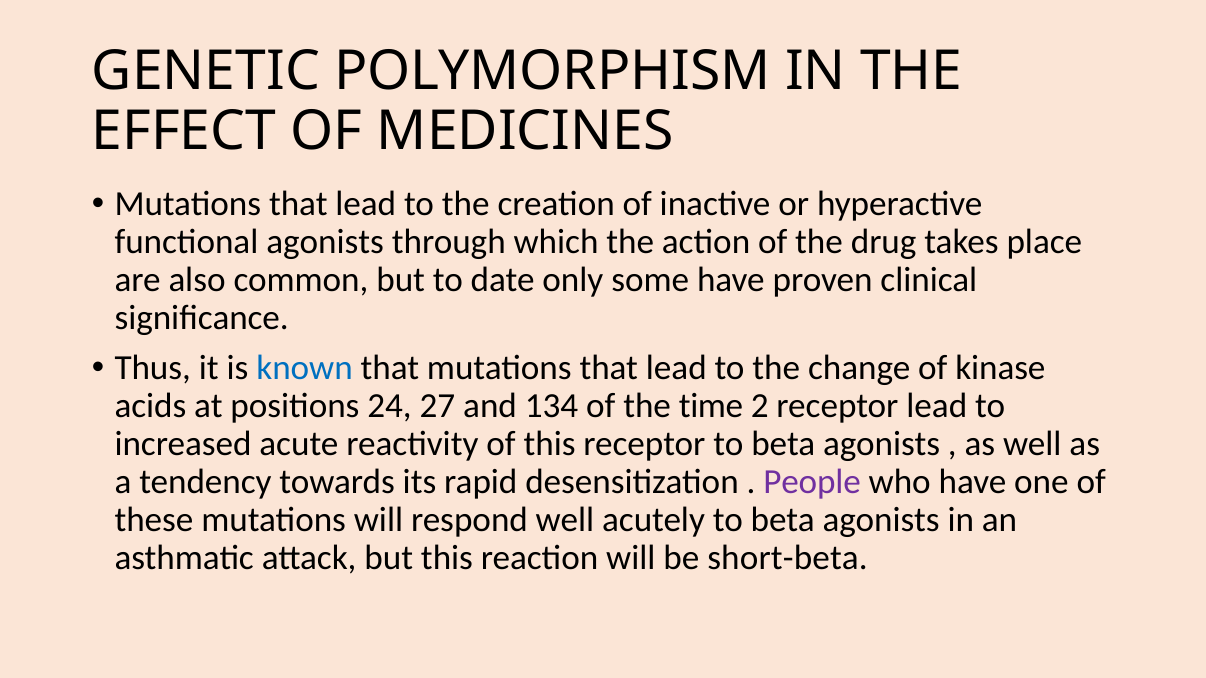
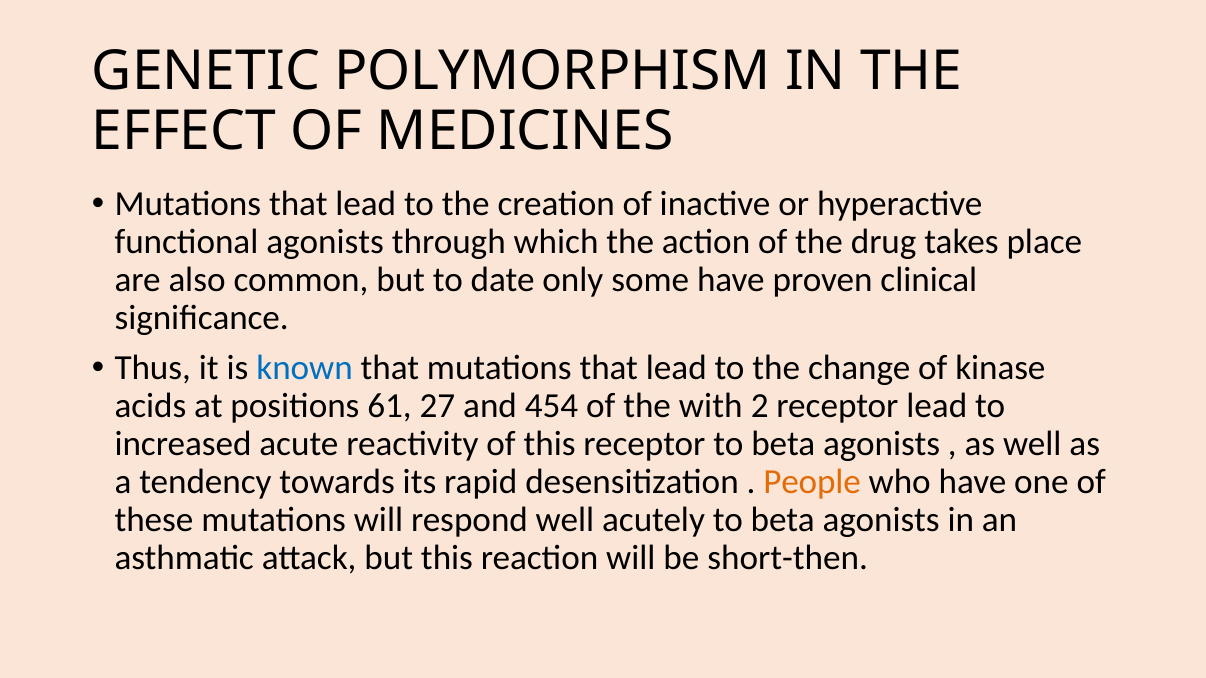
24: 24 -> 61 (390, 406)
134: 134 -> 454 (551, 406)
time: time -> with (711, 406)
People colour: purple -> orange (812, 482)
short-beta: short-beta -> short-then (788, 558)
